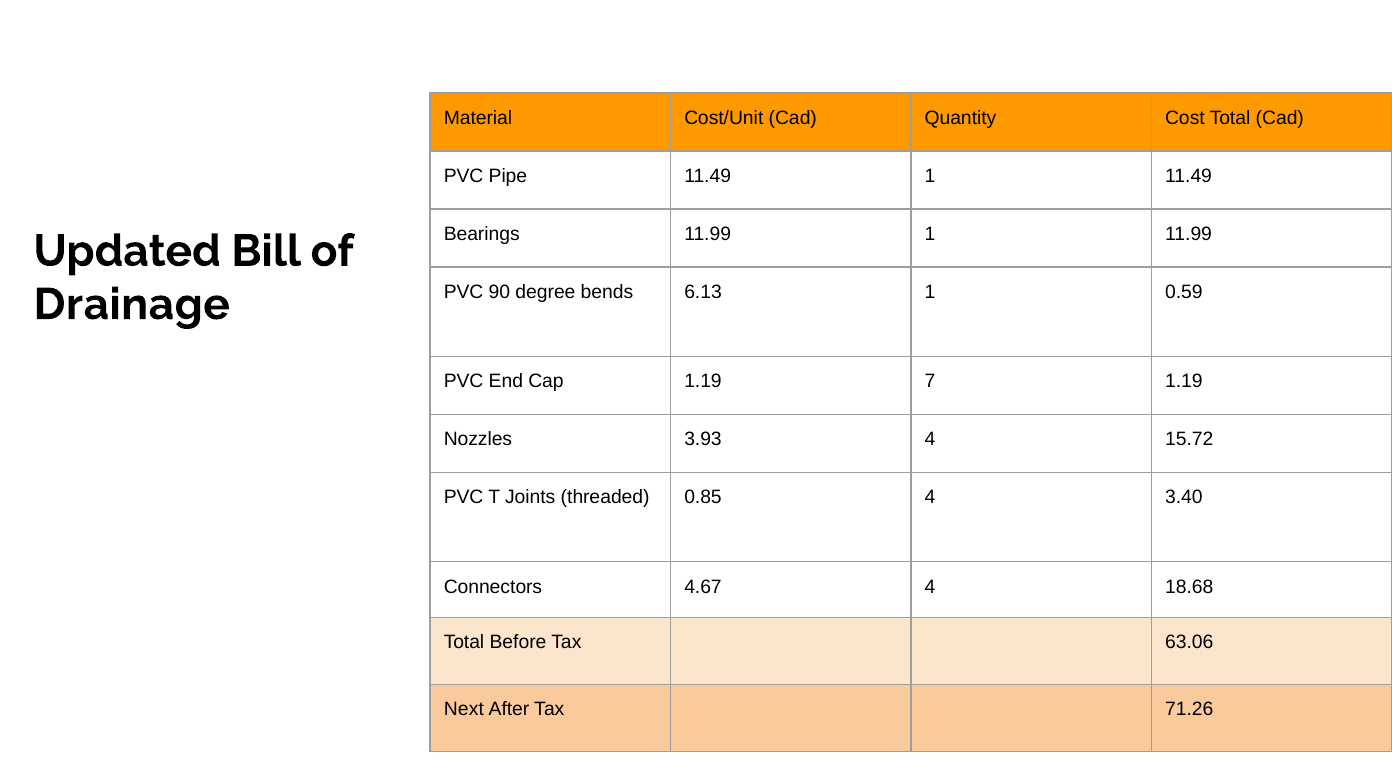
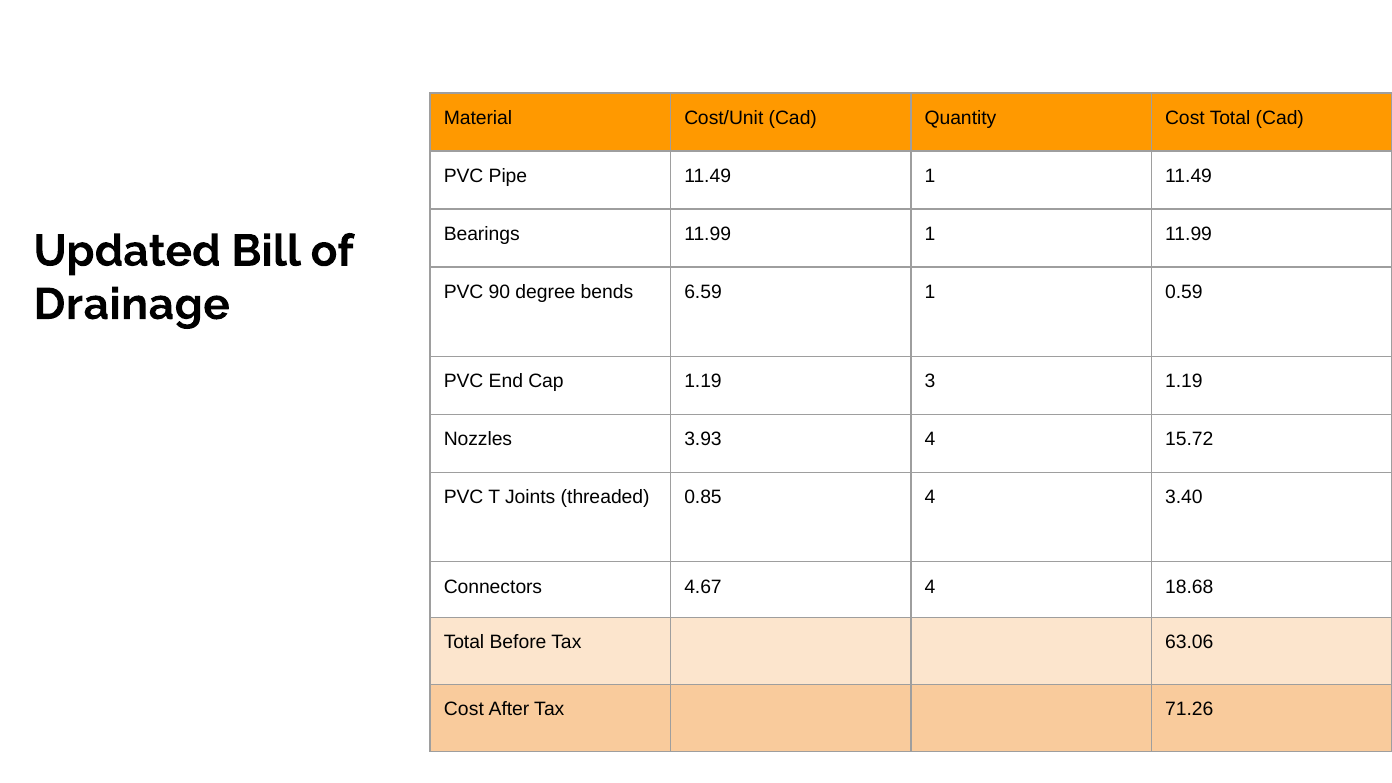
6.13: 6.13 -> 6.59 (703, 292)
7: 7 -> 3 (930, 381)
Next: Next -> Cost (464, 709)
